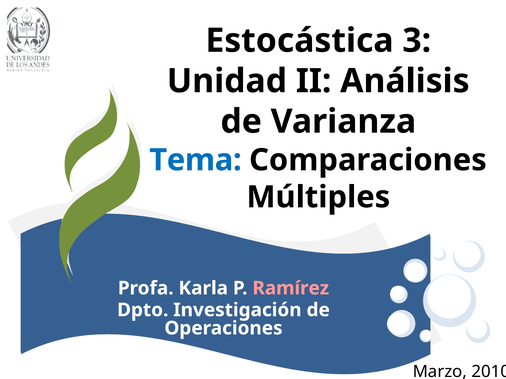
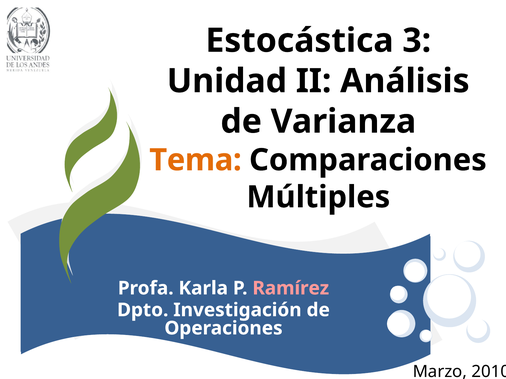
Tema colour: blue -> orange (195, 160)
